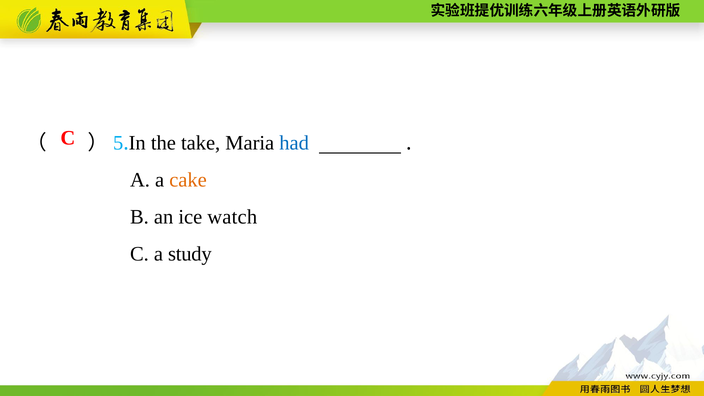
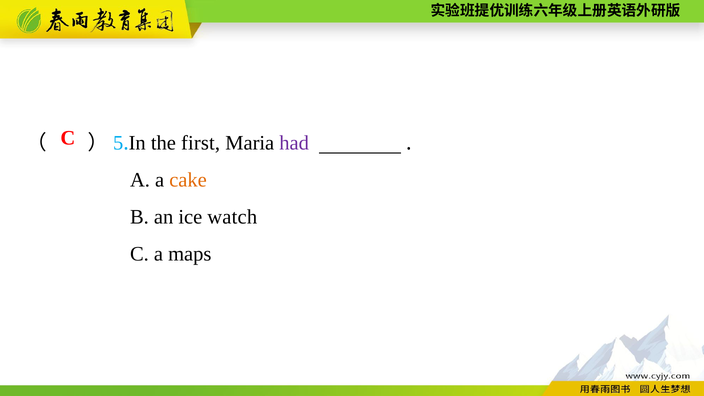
take: take -> first (201, 143)
had colour: blue -> purple (294, 143)
study: study -> maps (190, 254)
